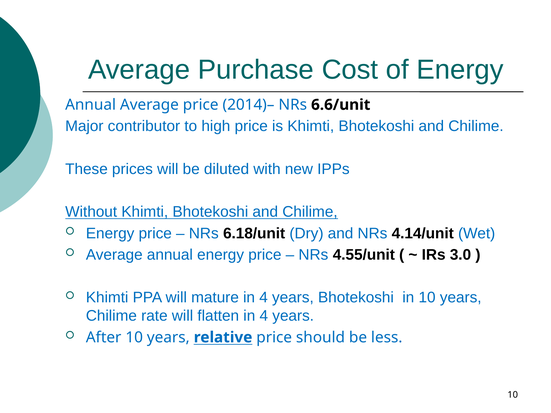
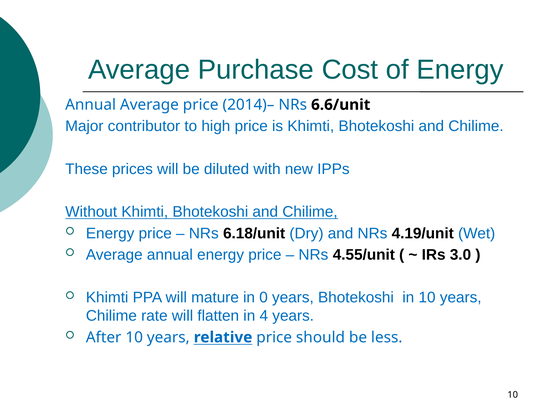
4.14/unit: 4.14/unit -> 4.19/unit (423, 233)
mature in 4: 4 -> 0 (264, 298)
